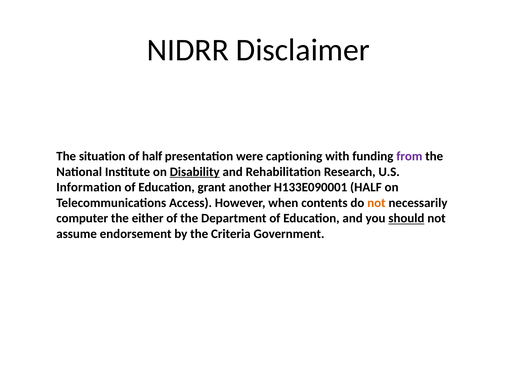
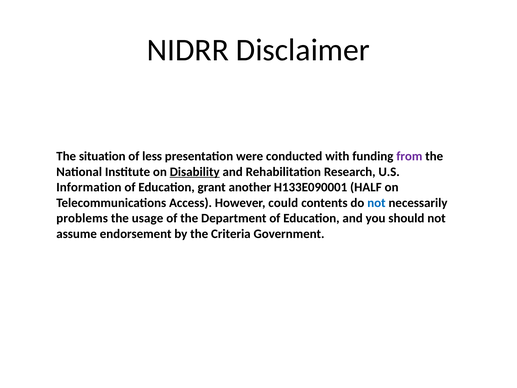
of half: half -> less (152, 156)
captioning: captioning -> conducted (294, 156)
when: when -> could (283, 203)
not colour: orange -> blue (376, 203)
computer: computer -> problems (82, 218)
either: either -> usage (148, 218)
should underline: present -> none (406, 218)
